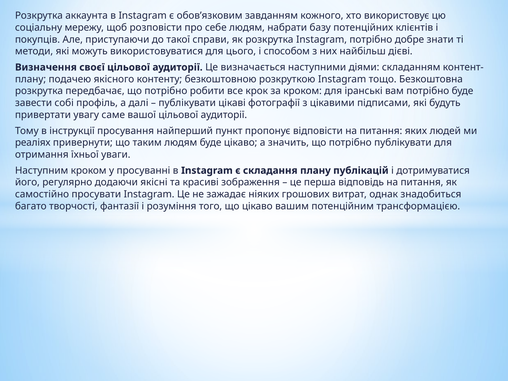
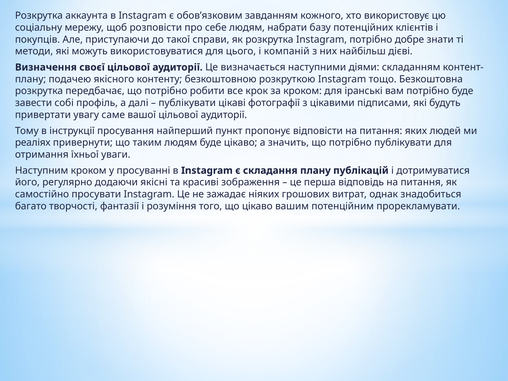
способом: способом -> компаній (287, 51)
трансформацією: трансформацією -> прорекламувати (418, 206)
